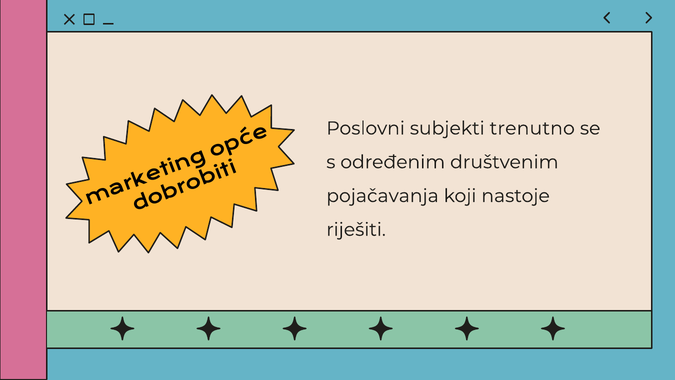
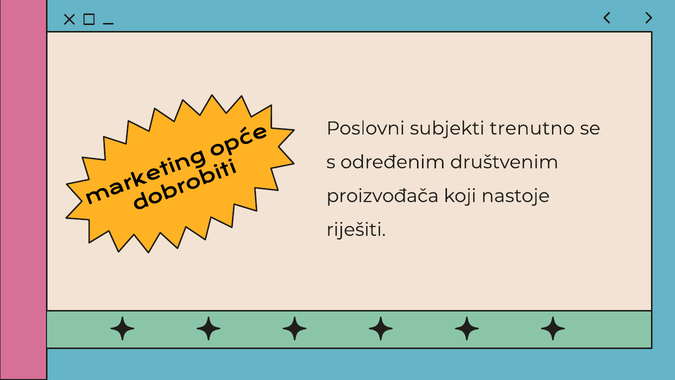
pojačavanja: pojačavanja -> proizvođača (383, 196)
